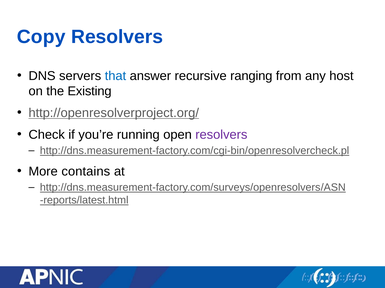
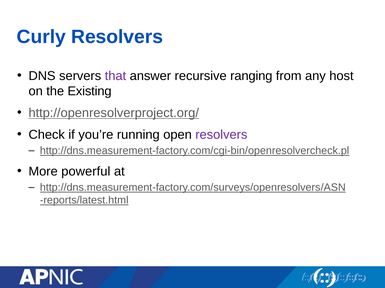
Copy: Copy -> Curly (41, 37)
that colour: blue -> purple (115, 76)
contains: contains -> powerful (86, 172)
